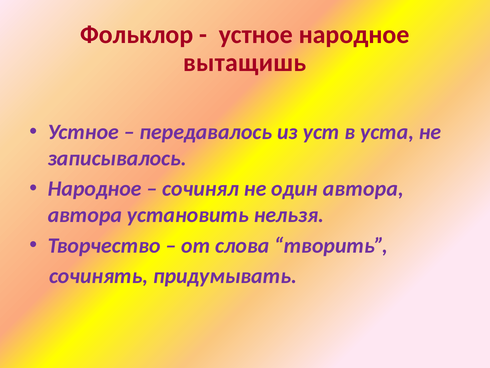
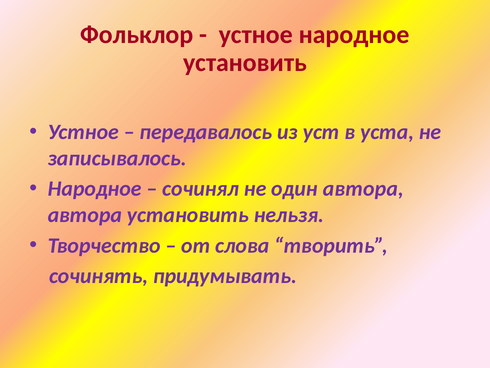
вытащишь: вытащишь -> установить (245, 63)
